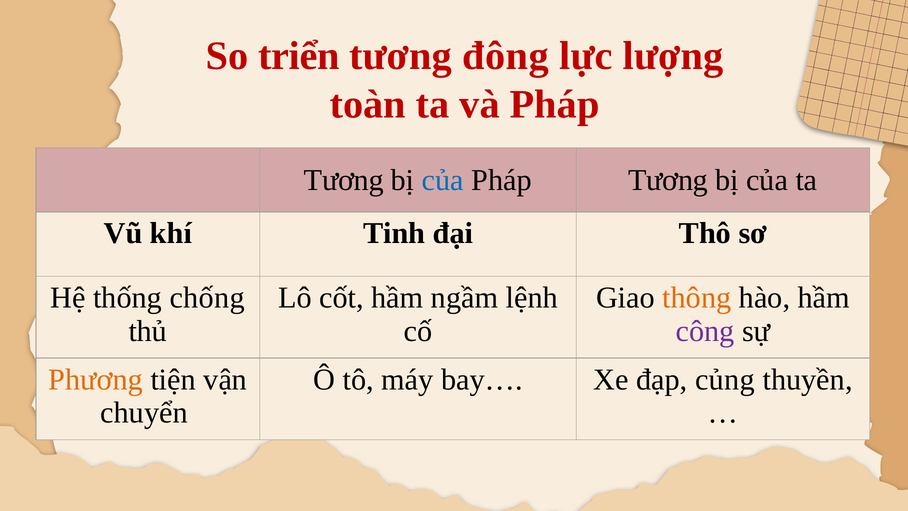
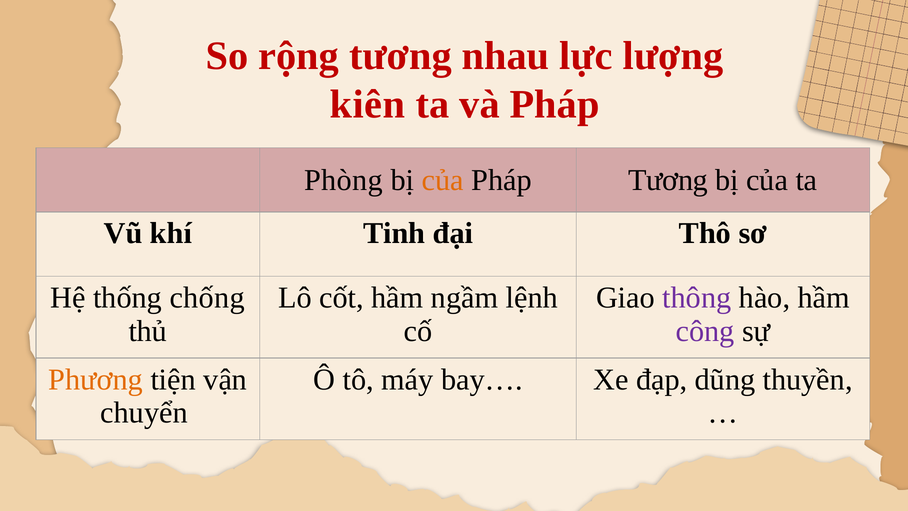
triển: triển -> rộng (299, 56)
đông: đông -> nhau (506, 56)
toàn: toàn -> kiên (367, 104)
Tương: Tương -> Phòng (344, 180)
của colour: blue -> orange (443, 180)
thông colour: orange -> purple (697, 298)
củng: củng -> dũng (725, 379)
